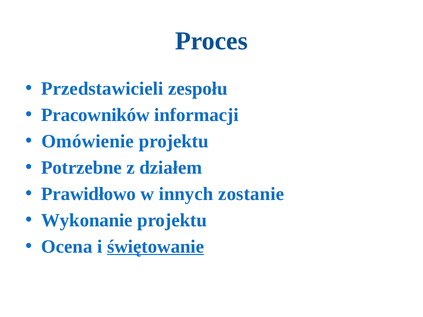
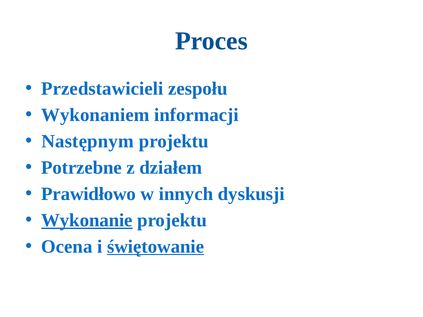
Pracowników: Pracowników -> Wykonaniem (95, 115)
Omówienie: Omówienie -> Następnym (88, 141)
zostanie: zostanie -> dyskusji (251, 194)
Wykonanie underline: none -> present (87, 220)
